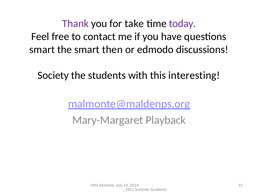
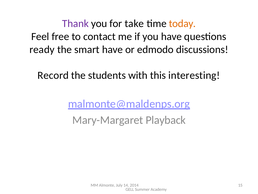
today colour: purple -> orange (182, 24)
smart: smart -> ready (42, 49)
smart then: then -> have (112, 49)
Society: Society -> Record (53, 75)
